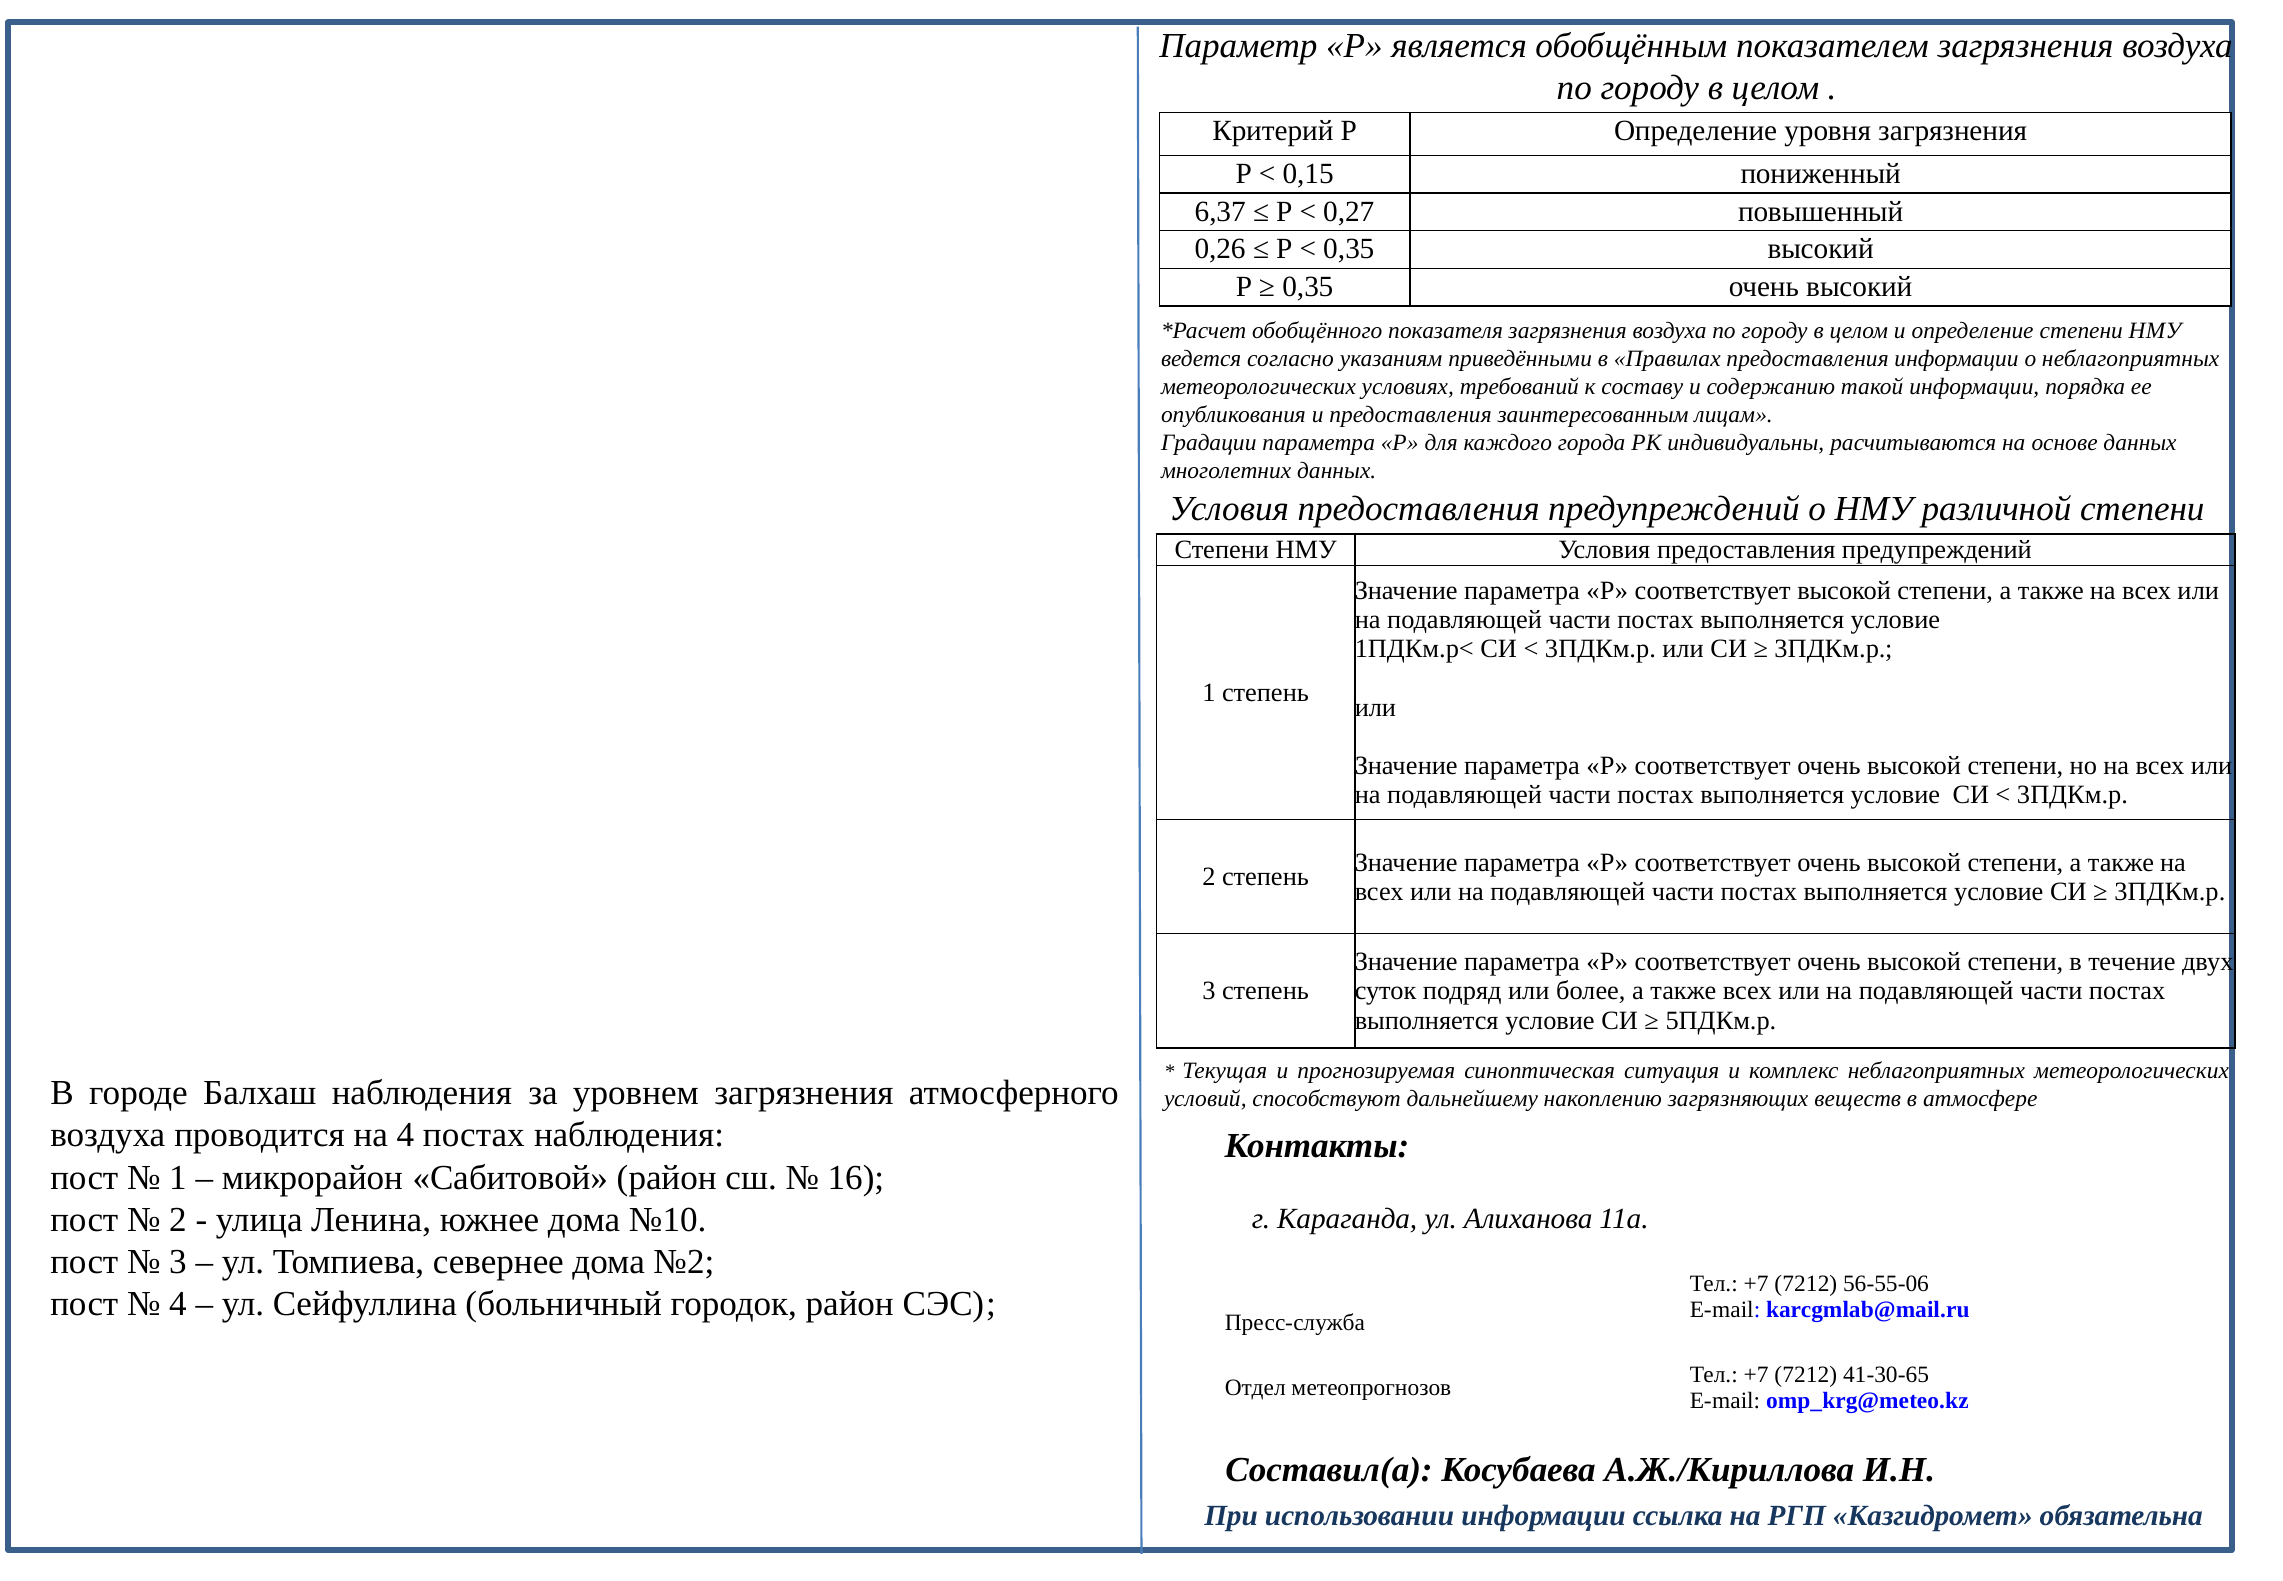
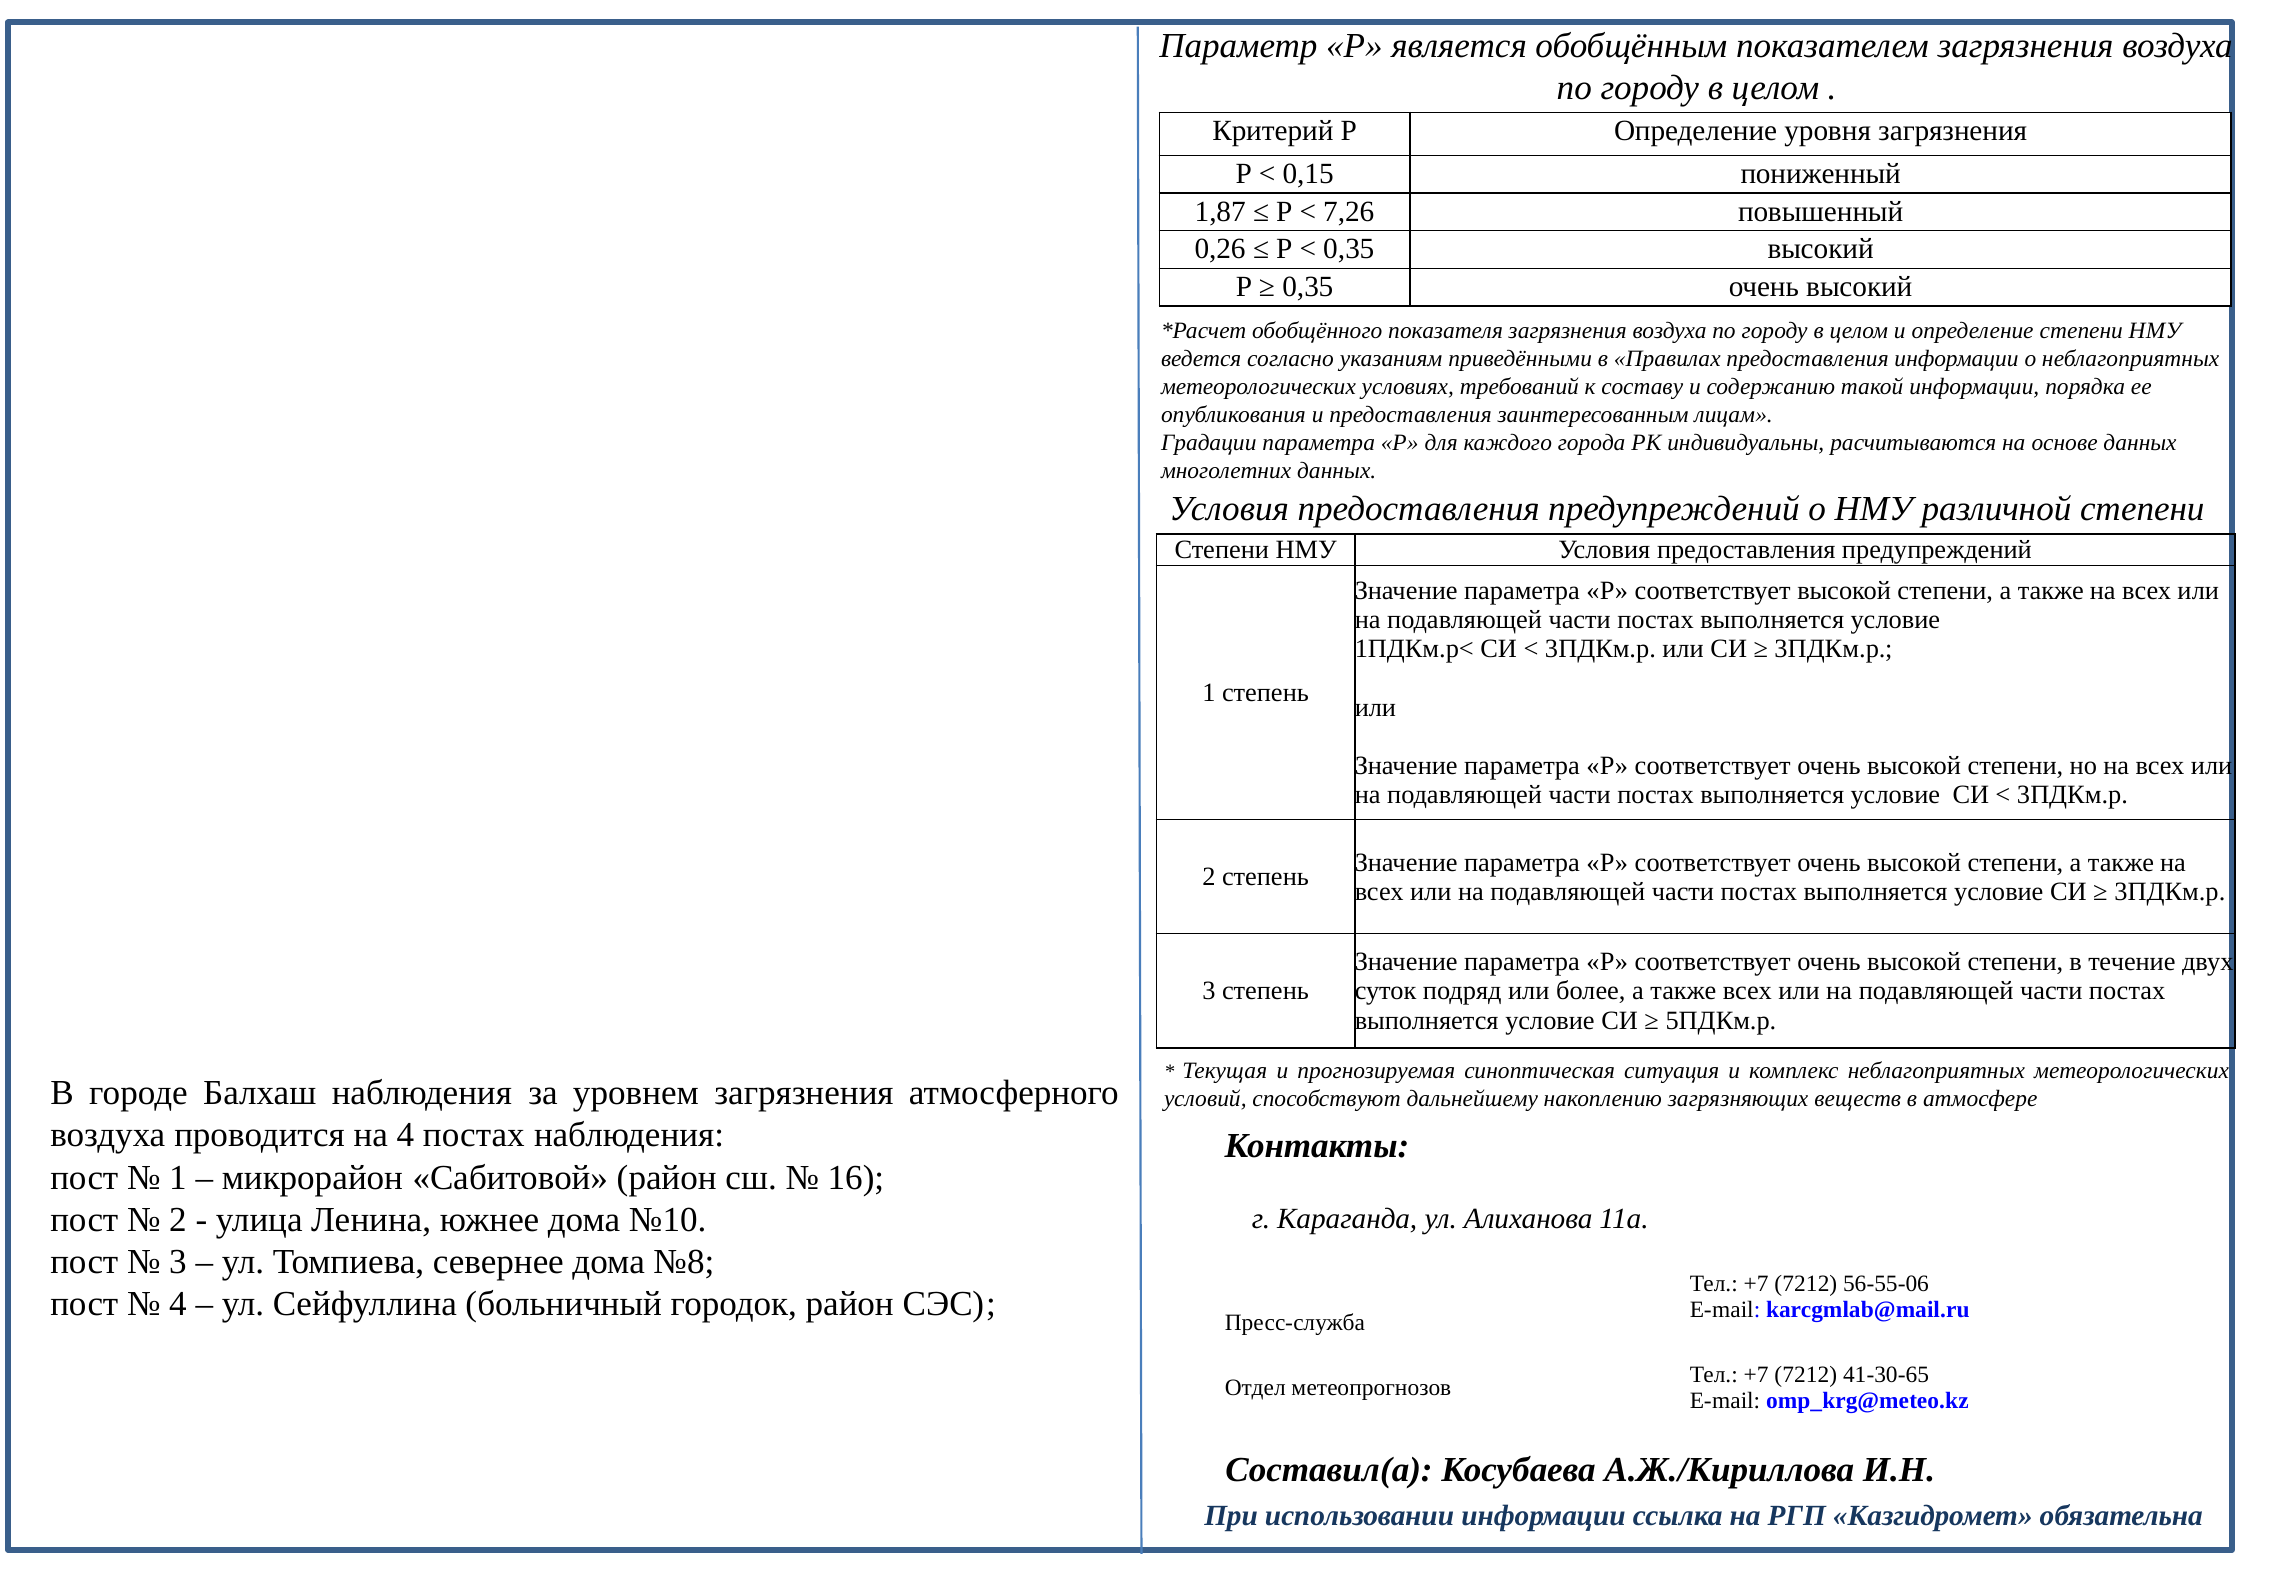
6,37: 6,37 -> 1,87 (1220, 212)
0,27: 0,27 -> 7,26 (1349, 212)
№2: №2 -> №8 (684, 1261)
